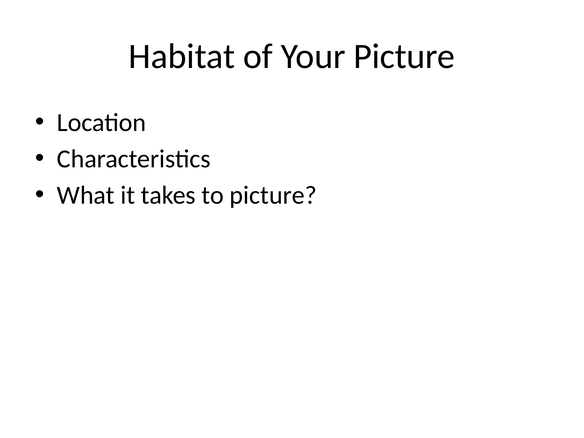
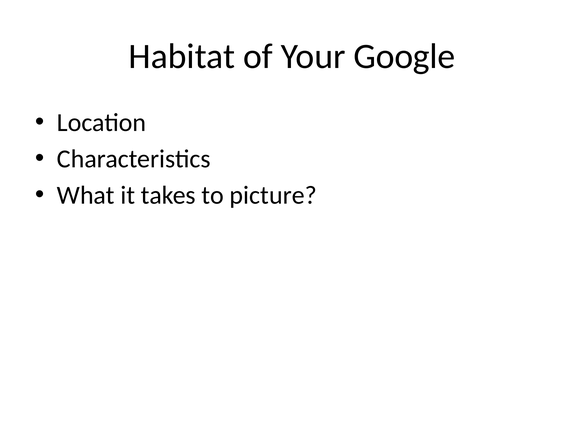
Your Picture: Picture -> Google (404, 57)
